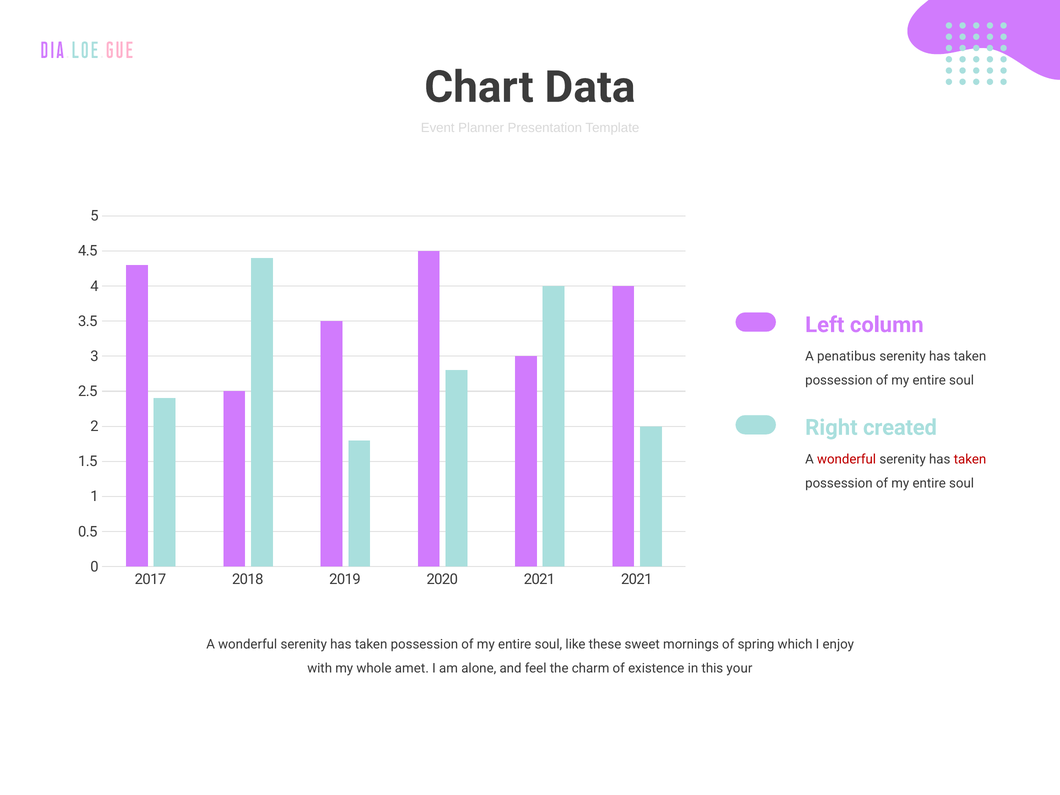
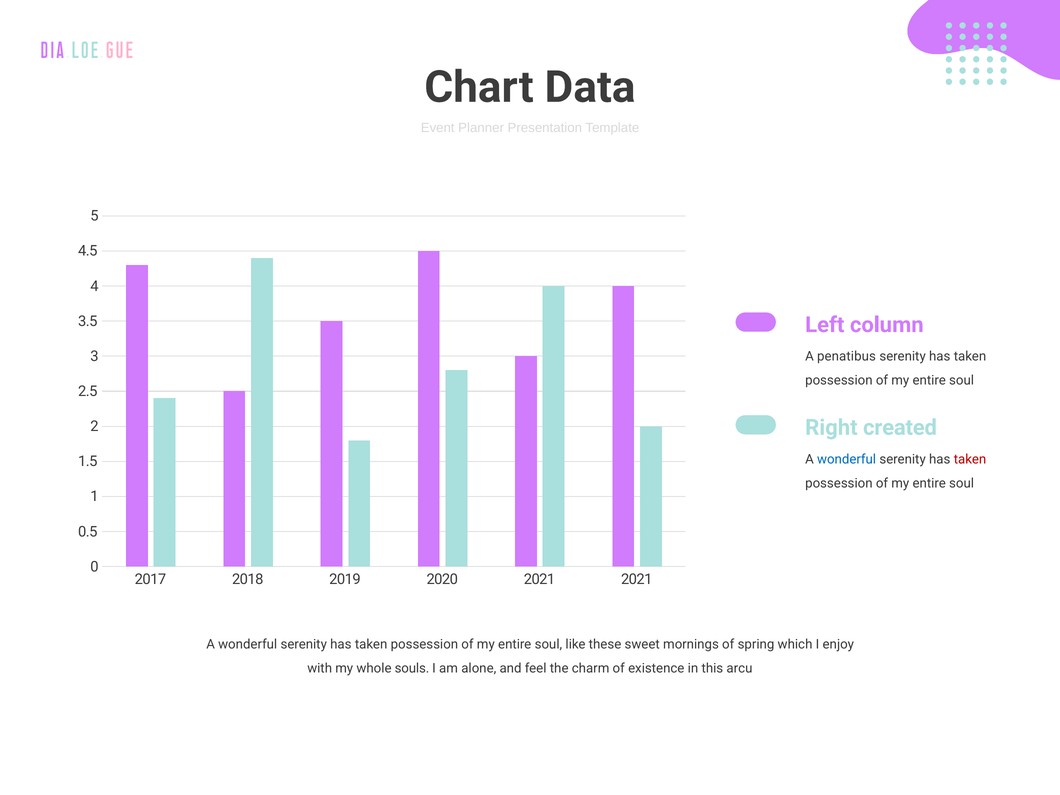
wonderful colour: red -> blue (847, 459)
amet: amet -> souls (412, 669)
your: your -> arcu (739, 669)
